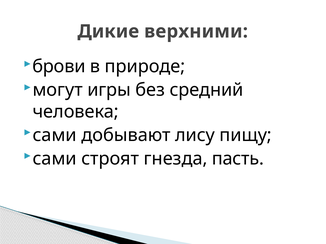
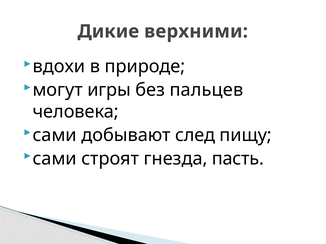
брови: брови -> вдохи (59, 67)
средний: средний -> пальцев (206, 90)
лису: лису -> след (195, 135)
